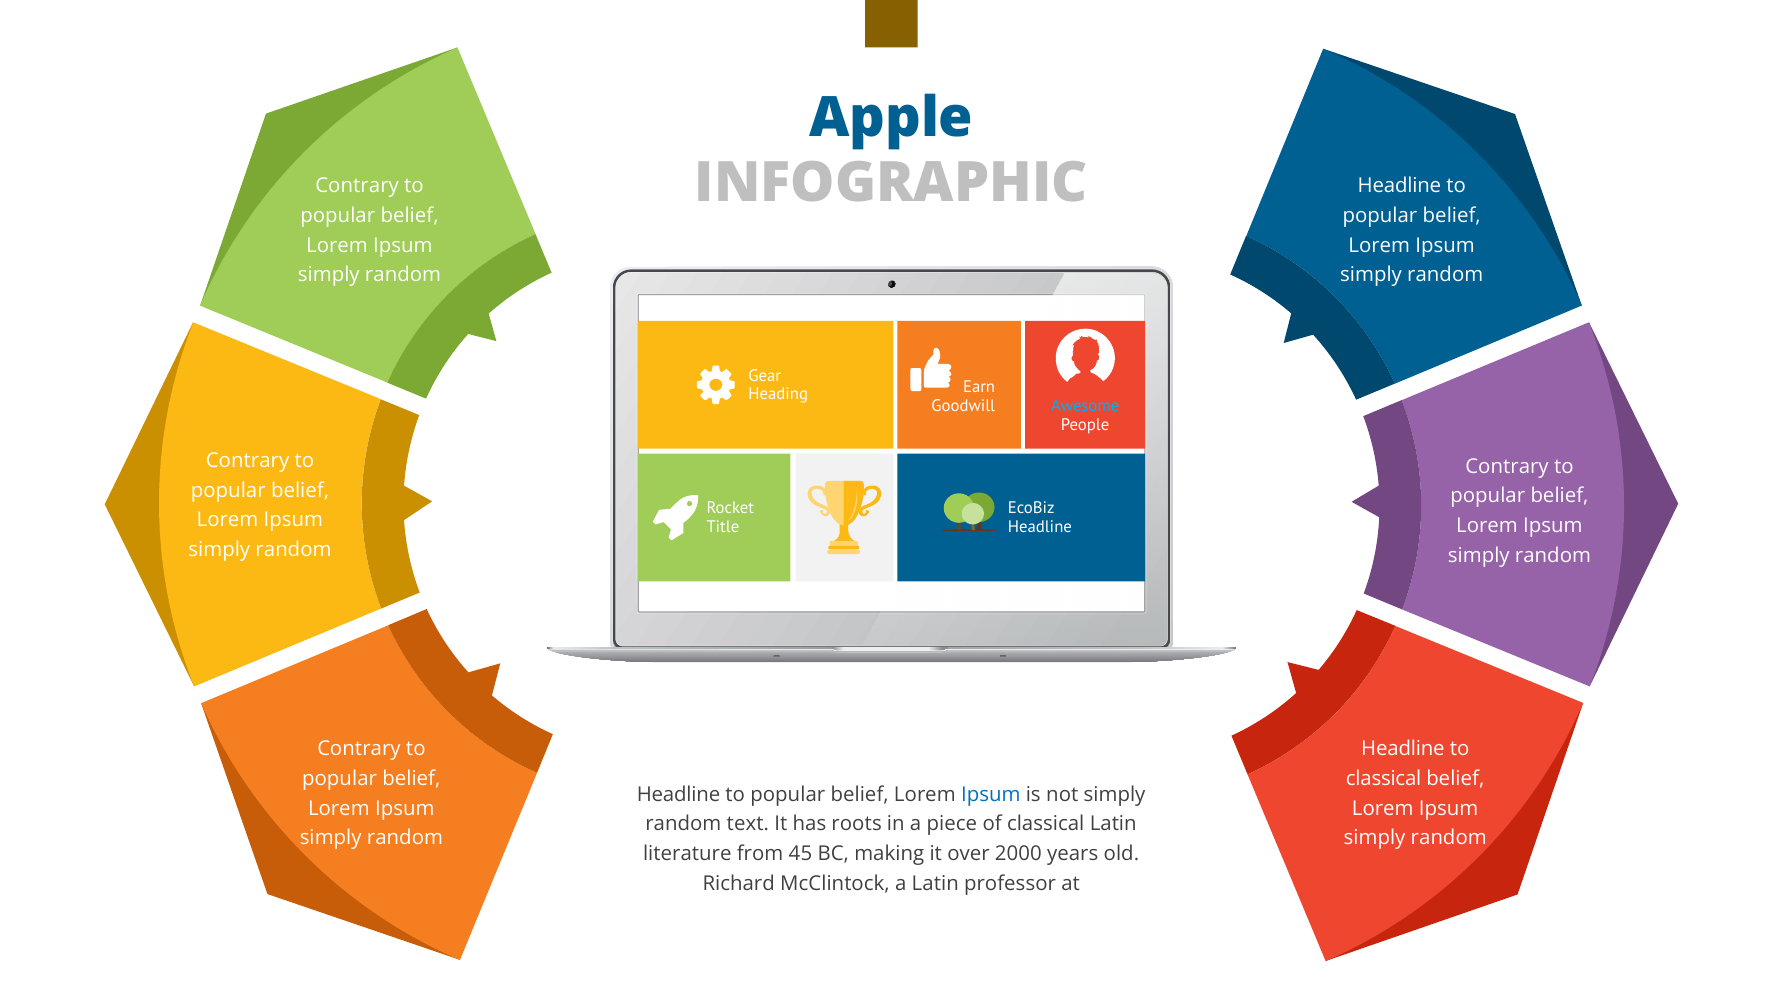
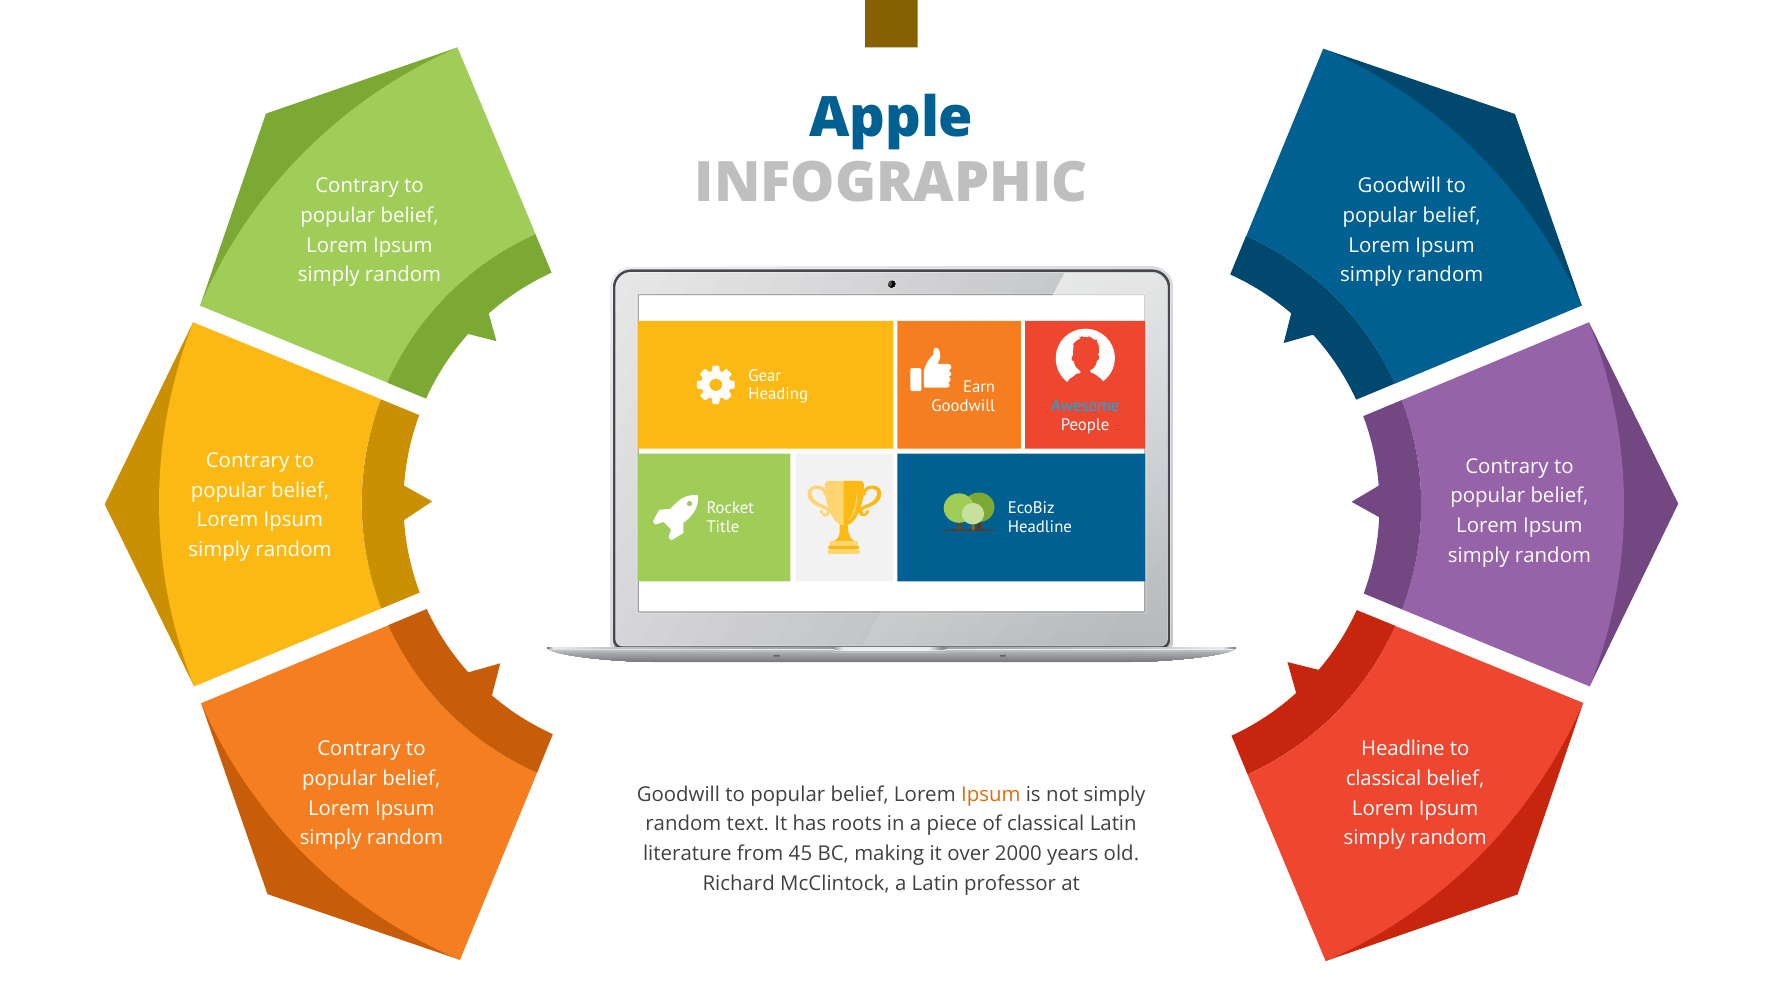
Headline: Headline -> Goodwill (1399, 186)
Headline: Headline -> Goodwill (678, 794)
Ipsum colour: blue -> orange (991, 794)
